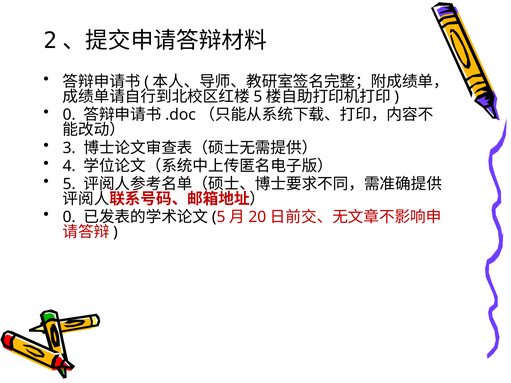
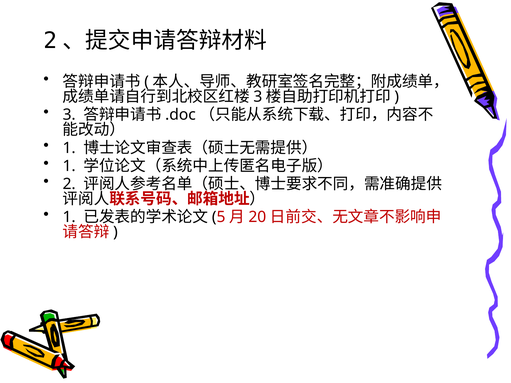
5: 5 -> 3 (258, 97)
0: 0 -> 3 (69, 115)
3: 3 -> 1 (69, 148)
4: 4 -> 1 (69, 166)
5: 5 -> 2 (69, 184)
0: 0 -> 1 (69, 217)
